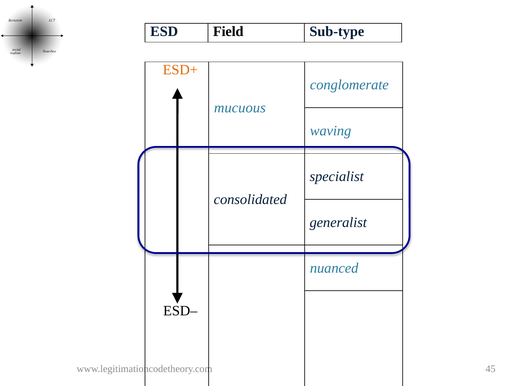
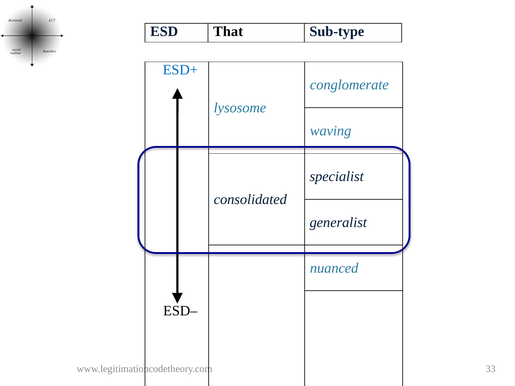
Field: Field -> That (228, 31)
ESD+ colour: orange -> blue (180, 70)
mucuous: mucuous -> lysosome (240, 108)
45: 45 -> 33 (491, 369)
